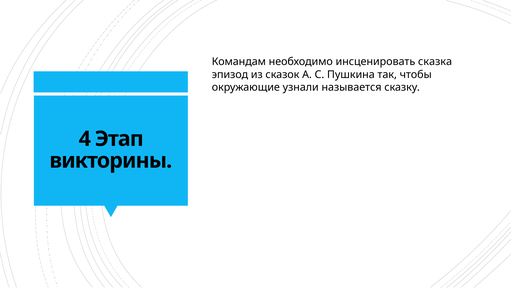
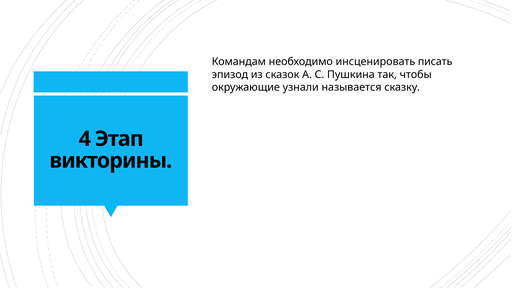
сказка: сказка -> писать (435, 62)
